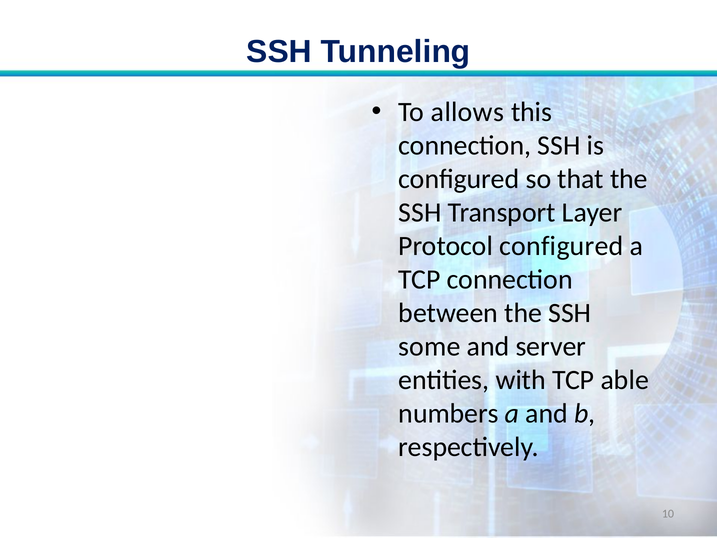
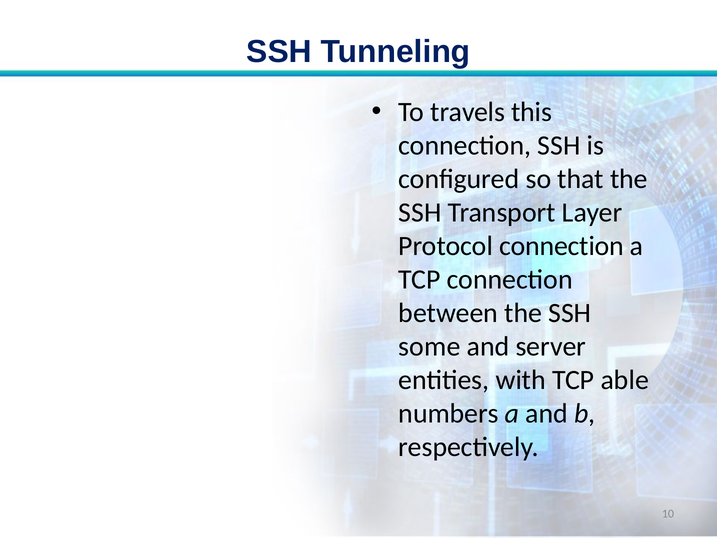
allows: allows -> travels (468, 112)
Protocol configured: configured -> connection (562, 246)
